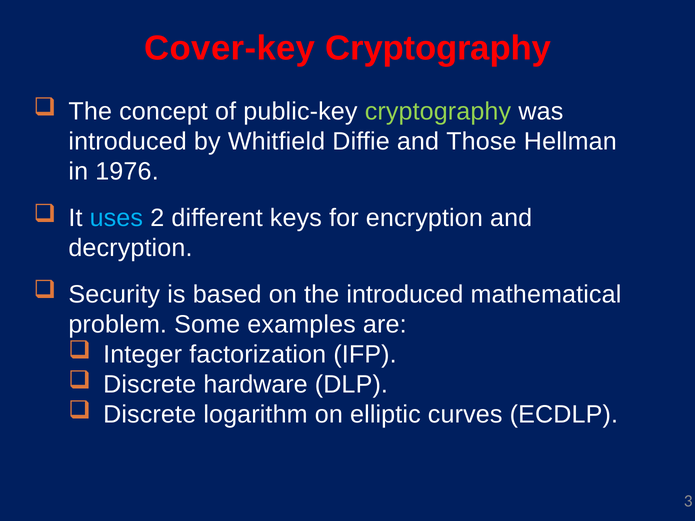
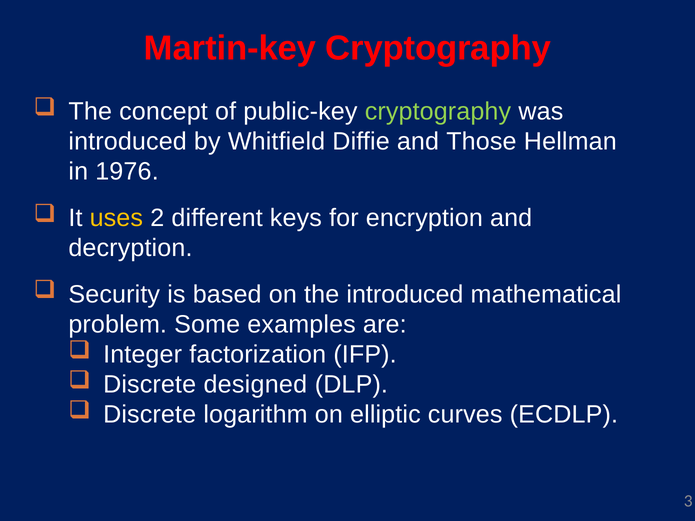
Cover-key: Cover-key -> Martin-key (230, 48)
uses colour: light blue -> yellow (116, 218)
hardware: hardware -> designed (255, 385)
